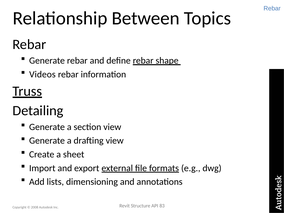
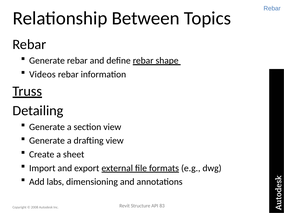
lists: lists -> labs (55, 182)
